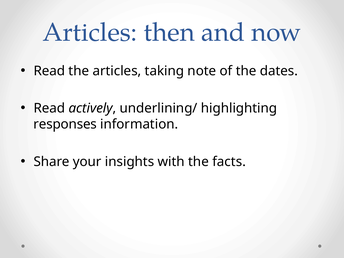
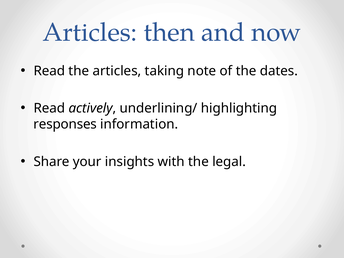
facts: facts -> legal (229, 162)
